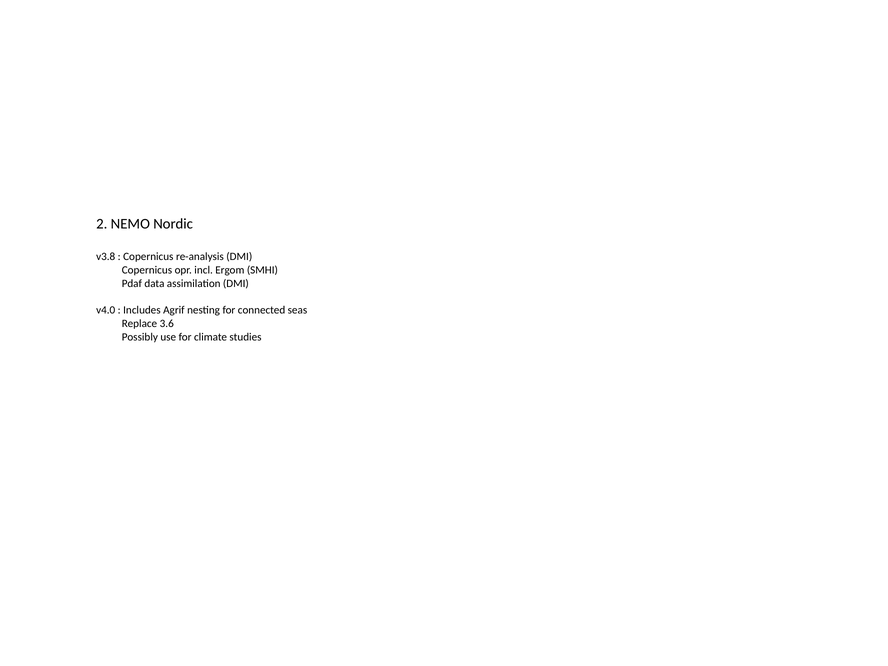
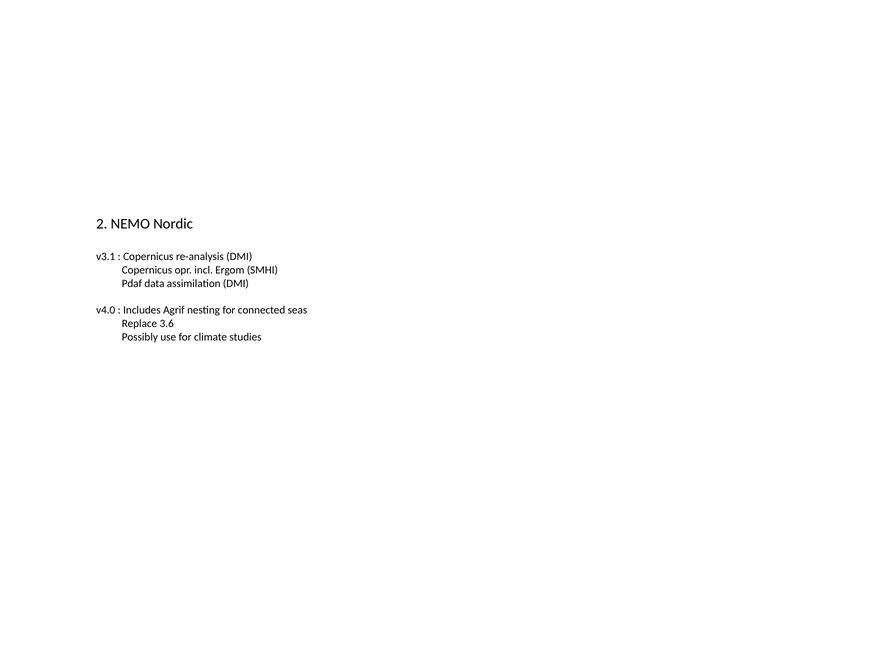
v3.8: v3.8 -> v3.1 (106, 257)
